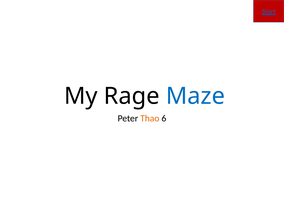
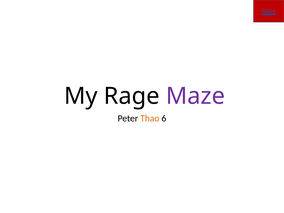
Maze colour: blue -> purple (195, 96)
